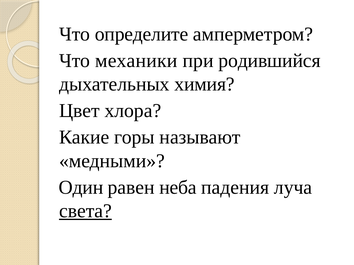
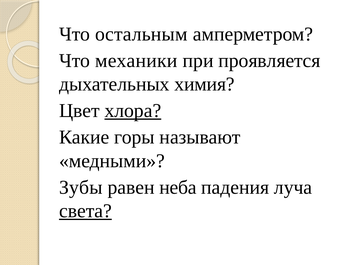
определите: определите -> остальным (141, 34)
родившийся: родившийся -> проявляется (269, 61)
хлора underline: none -> present (133, 111)
Один: Один -> Зубы (81, 188)
